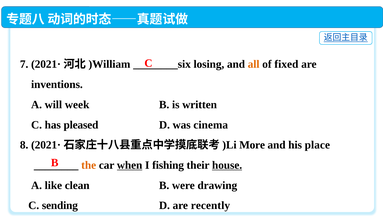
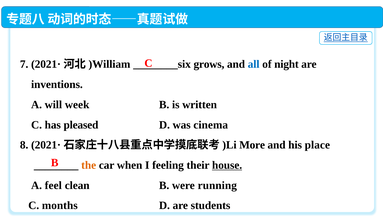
losing: losing -> grows (209, 64)
all colour: orange -> blue (254, 64)
fixed: fixed -> night (286, 64)
when underline: present -> none (130, 165)
fishing: fishing -> feeling (168, 165)
like: like -> feel (53, 185)
drawing: drawing -> running (217, 185)
sending: sending -> months (60, 205)
recently: recently -> students (211, 205)
